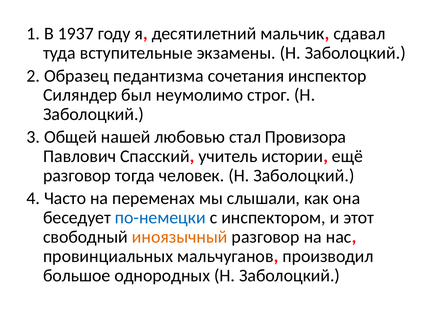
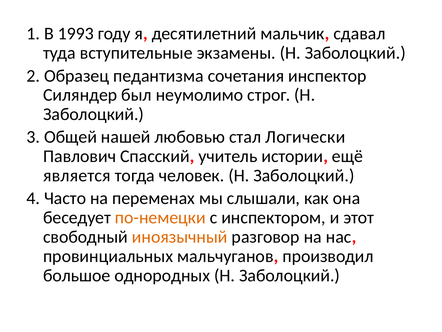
1937: 1937 -> 1993 (76, 34)
Провизора: Провизора -> Логически (305, 137)
разговор: разговор -> является (77, 175)
по-немецки colour: blue -> orange (160, 217)
